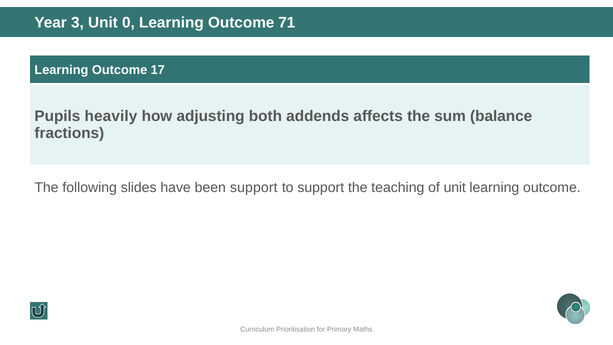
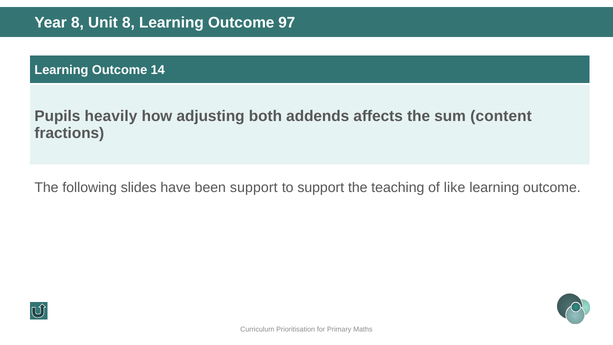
Year 3: 3 -> 8 (77, 23)
Unit 0: 0 -> 8 (128, 23)
71: 71 -> 97 (287, 23)
17: 17 -> 14 (158, 70)
balance: balance -> content (501, 116)
of unit: unit -> like (455, 187)
